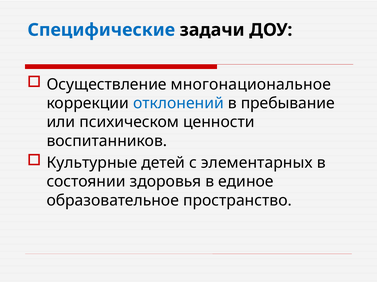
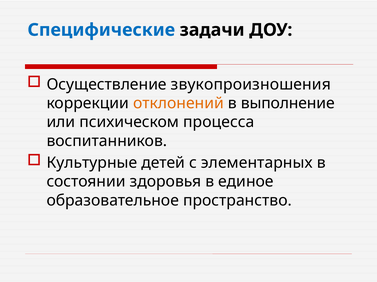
многонациональное: многонациональное -> звукопроизношения (251, 85)
отклонений colour: blue -> orange (178, 104)
пребывание: пребывание -> выполнение (288, 104)
ценности: ценности -> процесса (219, 122)
